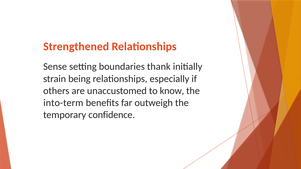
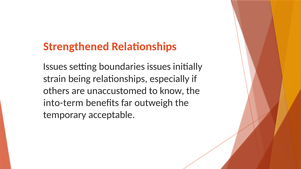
Sense: Sense -> Issues (55, 67)
boundaries thank: thank -> issues (159, 67)
confidence: confidence -> acceptable (112, 115)
